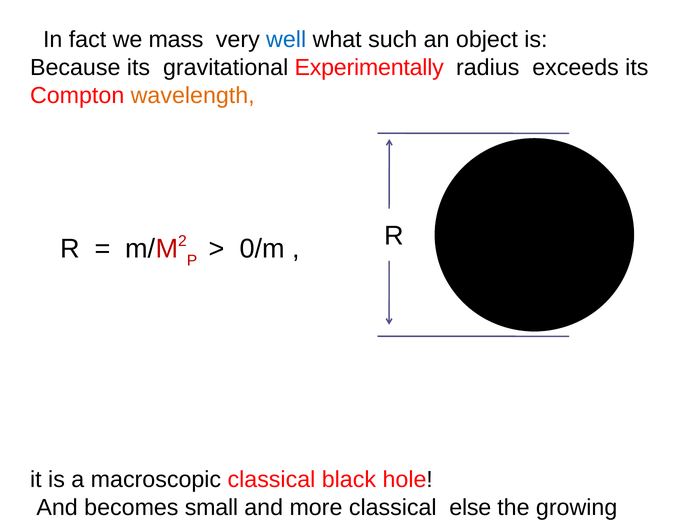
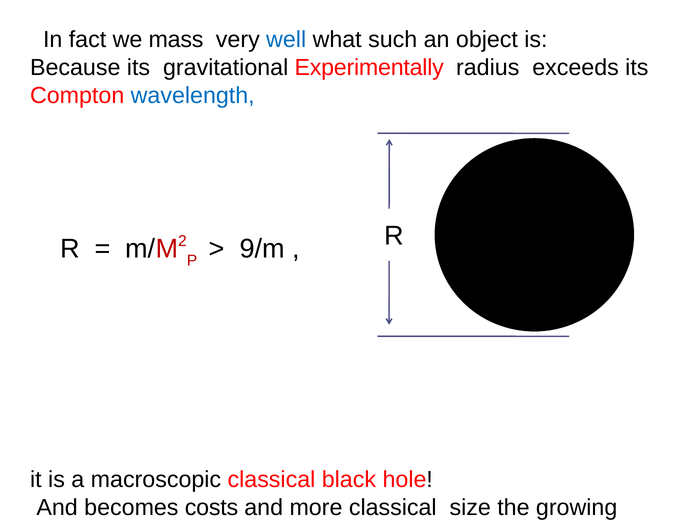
wavelength colour: orange -> blue (193, 96)
0/m: 0/m -> 9/m (262, 249)
small: small -> costs (211, 508)
else: else -> size (470, 508)
